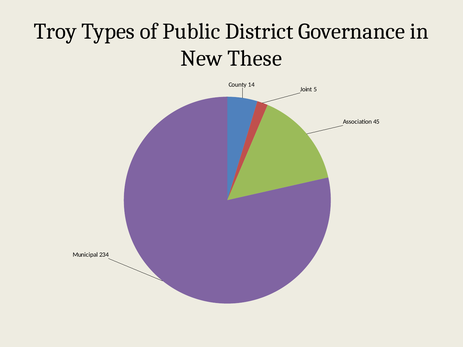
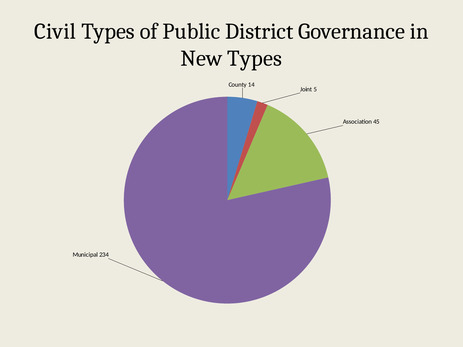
Troy: Troy -> Civil (55, 31)
New These: These -> Types (255, 58)
